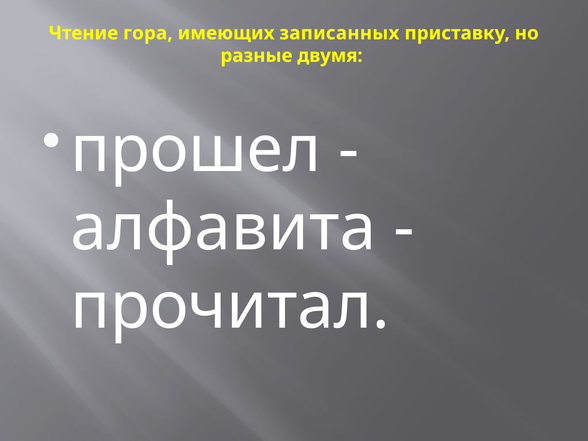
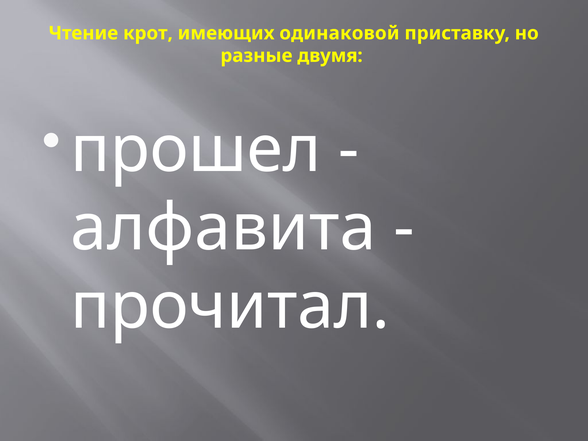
гора: гора -> крот (148, 33)
записанных: записанных -> одинаковой (339, 33)
